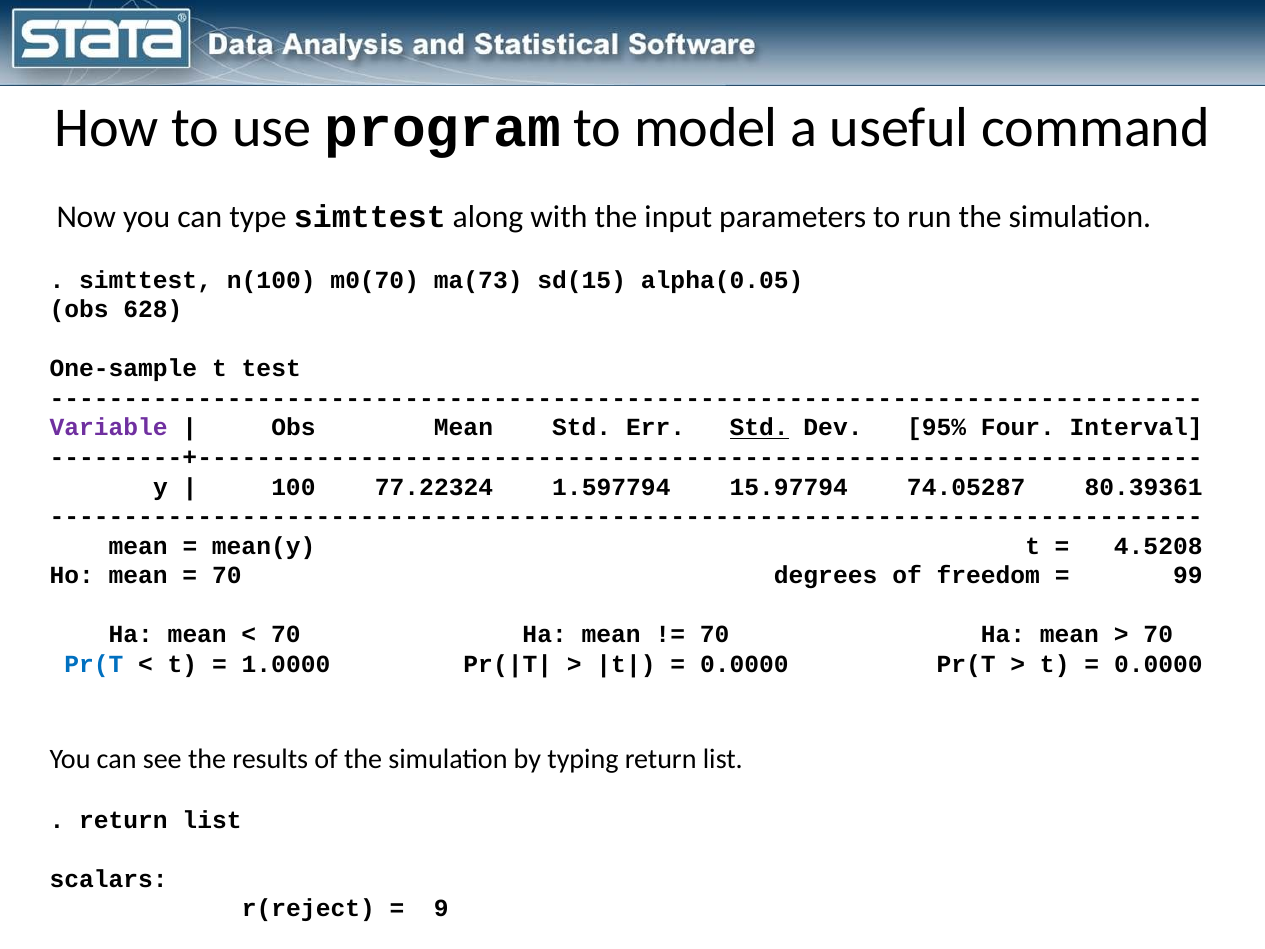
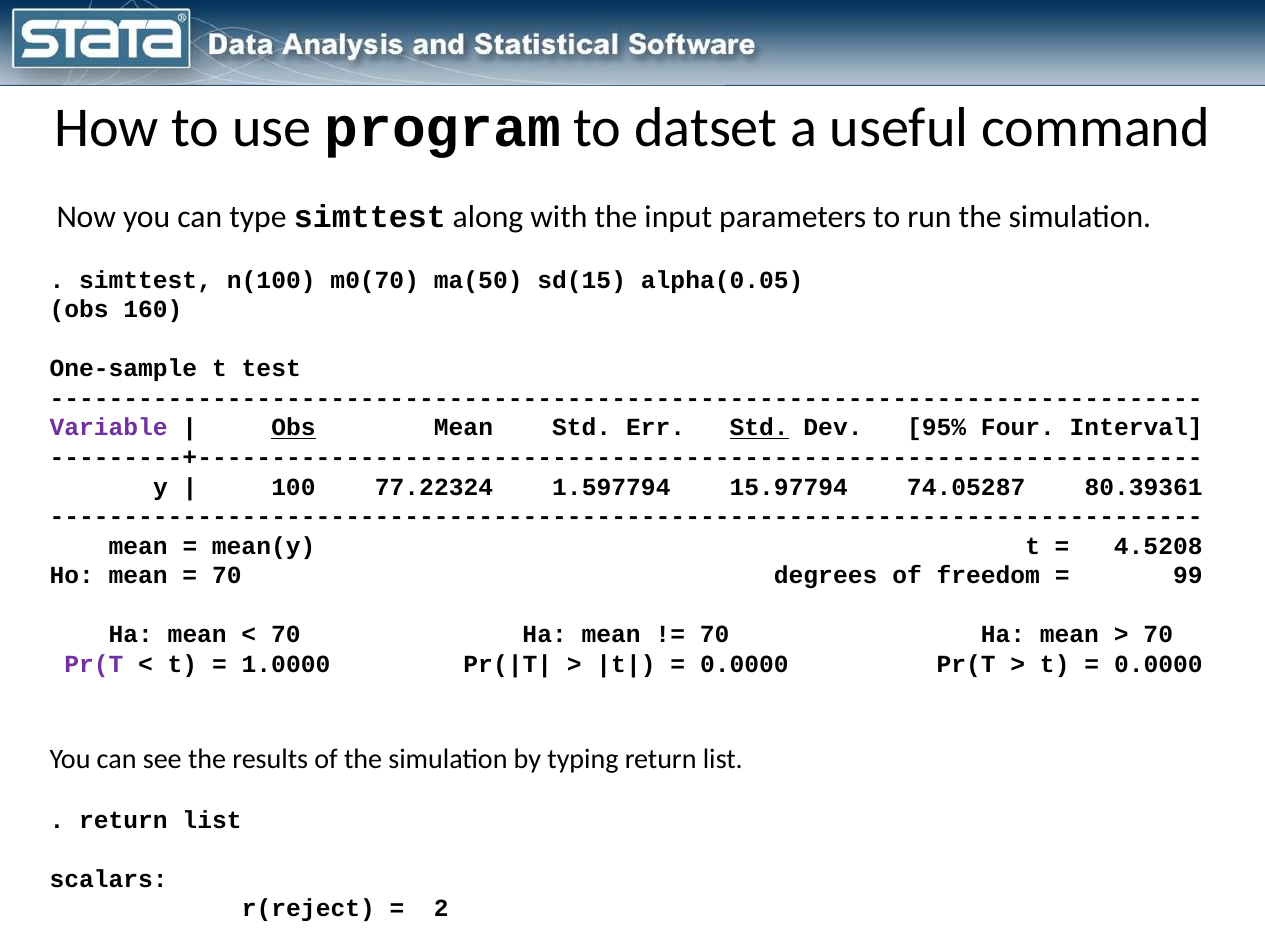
model: model -> datset (706, 128)
ma(73: ma(73 -> ma(50 (478, 280)
628: 628 -> 160 (153, 310)
Obs underline: none -> present (293, 428)
Pr(T colour: blue -> purple (94, 664)
9: 9 -> 2 (441, 909)
